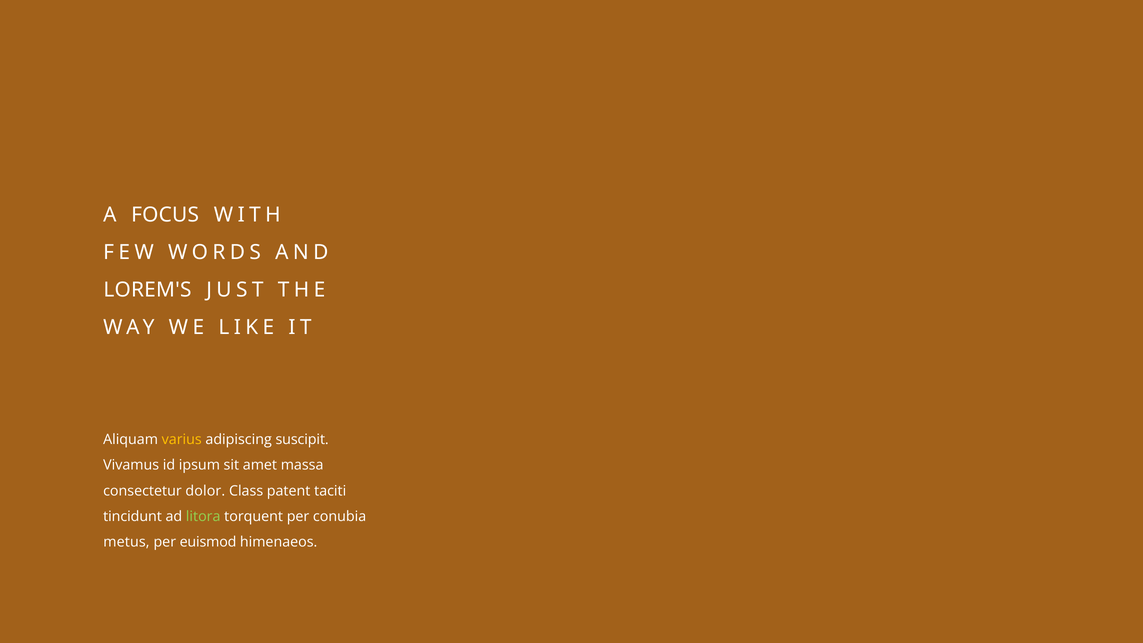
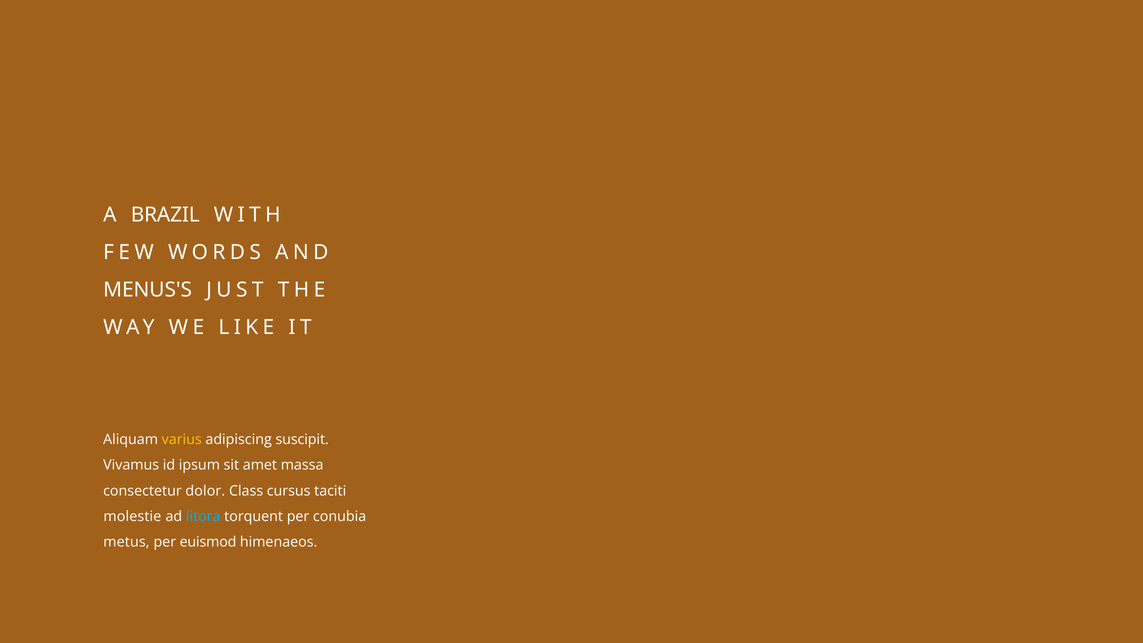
FOCUS: FOCUS -> BRAZIL (165, 215)
LOREM'S: LOREM'S -> MENUS'S (148, 290)
patent: patent -> cursus (289, 491)
tincidunt: tincidunt -> molestie (132, 517)
litora colour: light green -> light blue (203, 517)
